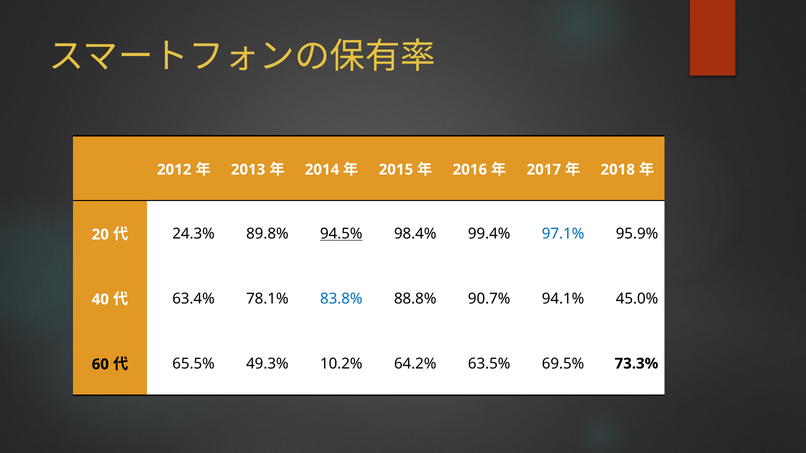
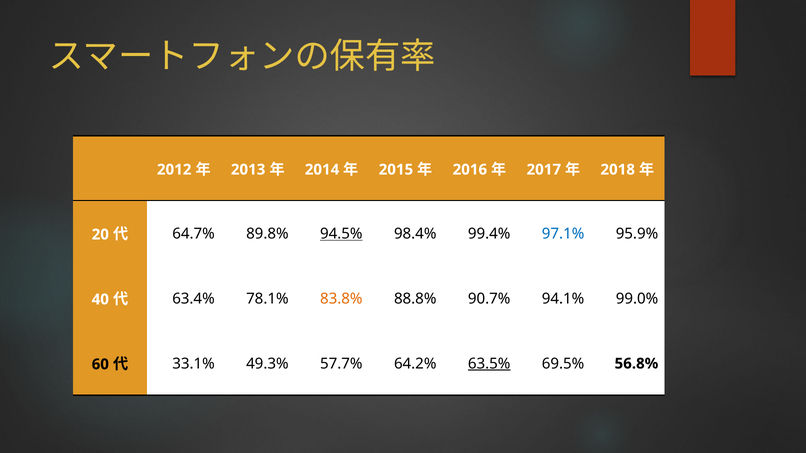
24.3%: 24.3% -> 64.7% (193, 234)
83.8% colour: blue -> orange (341, 299)
45.0%: 45.0% -> 99.0% (637, 299)
65.5%: 65.5% -> 33.1% (193, 364)
10.2%: 10.2% -> 57.7% (341, 364)
63.5% underline: none -> present (489, 364)
73.3%: 73.3% -> 56.8% (636, 364)
